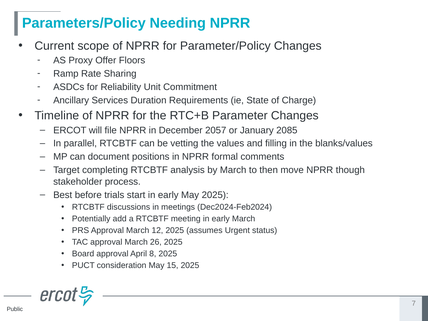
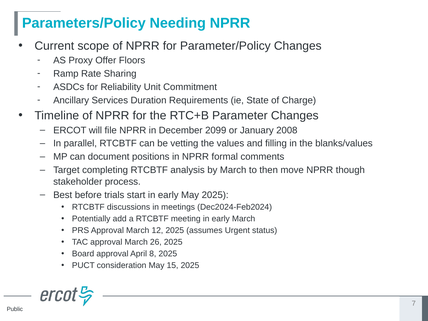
2057: 2057 -> 2099 (216, 130)
2085: 2085 -> 2008 (287, 130)
